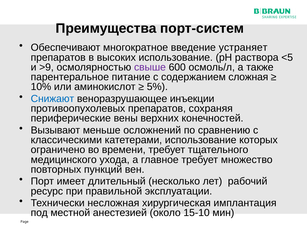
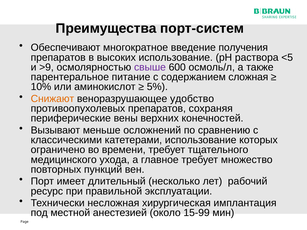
устраняет: устраняет -> получения (243, 48)
Снижают colour: blue -> orange (52, 99)
инъекции: инъекции -> удобство (192, 99)
15-10: 15-10 -> 15-99 (197, 213)
